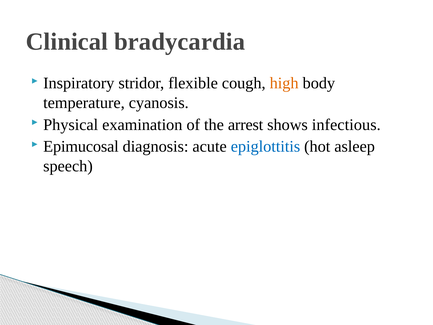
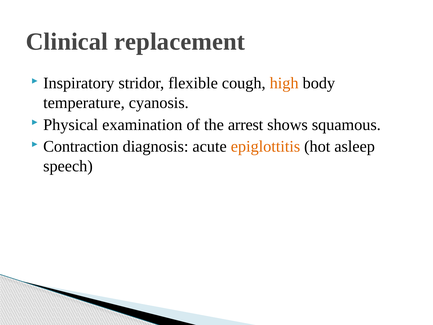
bradycardia: bradycardia -> replacement (180, 42)
infectious: infectious -> squamous (346, 125)
Epimucosal: Epimucosal -> Contraction (81, 146)
epiglottitis colour: blue -> orange (265, 146)
